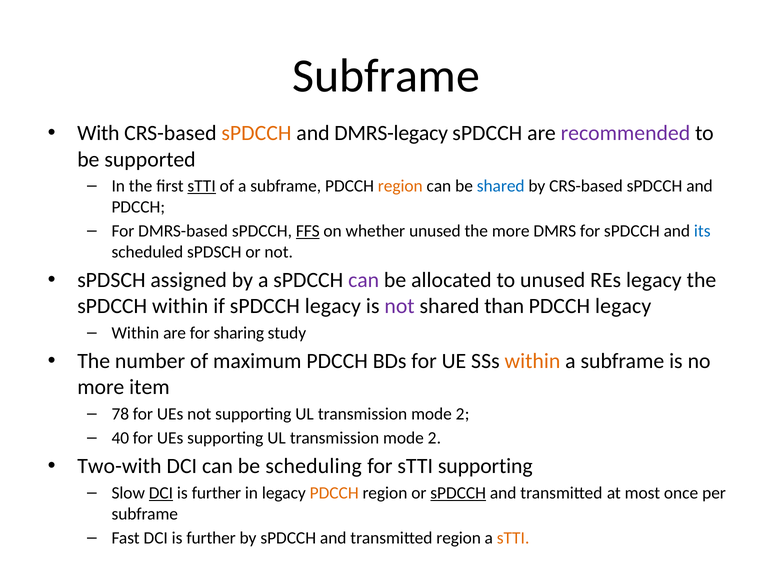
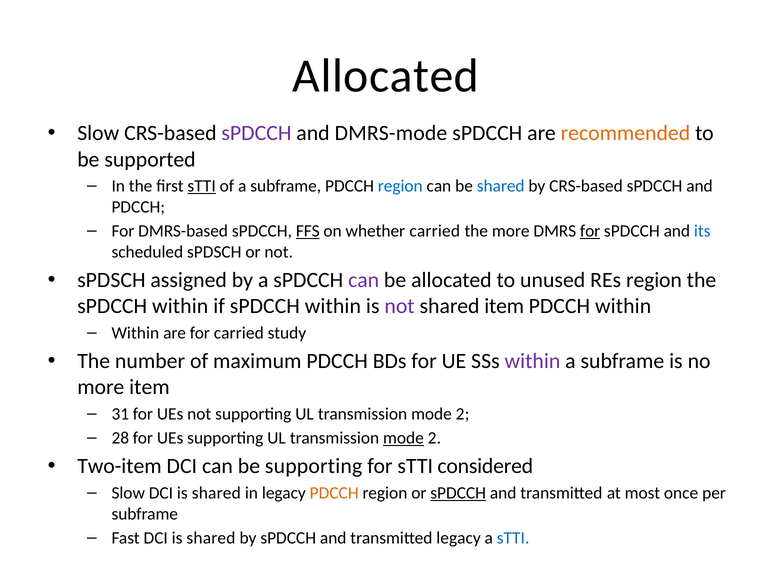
Subframe: Subframe -> Allocated (386, 76)
With: With -> Slow (98, 133)
sPDCCH colour: orange -> purple (256, 133)
DMRS-legacy: DMRS-legacy -> DMRS-mode (391, 133)
recommended colour: purple -> orange (625, 133)
region colour: orange -> blue (400, 186)
whether unused: unused -> carried (435, 231)
for underline: none -> present (590, 231)
REs legacy: legacy -> region (654, 280)
if sPDCCH legacy: legacy -> within (333, 306)
shared than: than -> item (504, 306)
PDCCH legacy: legacy -> within (623, 306)
for sharing: sharing -> carried (239, 333)
within colour: orange -> purple (532, 361)
78: 78 -> 31 (120, 414)
40: 40 -> 28 (120, 438)
mode underline: none -> present (403, 438)
Two-with: Two-with -> Two-item (119, 467)
be scheduling: scheduling -> supporting (314, 467)
sTTI supporting: supporting -> considered (485, 467)
DCI underline: present -> none (161, 493)
further: further -> shared (216, 493)
Fast DCI is further: further -> shared (211, 538)
transmitted region: region -> legacy (459, 538)
sTTI colour: orange -> blue (513, 538)
